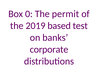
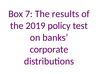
0: 0 -> 7 (29, 14)
permit: permit -> results (65, 14)
based: based -> policy (59, 26)
